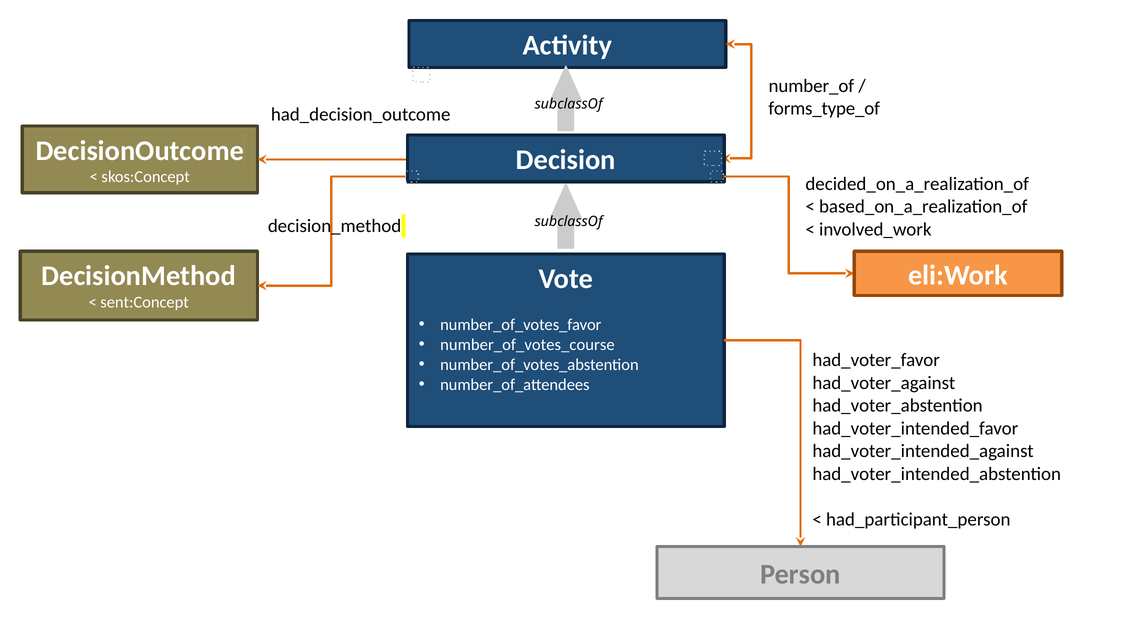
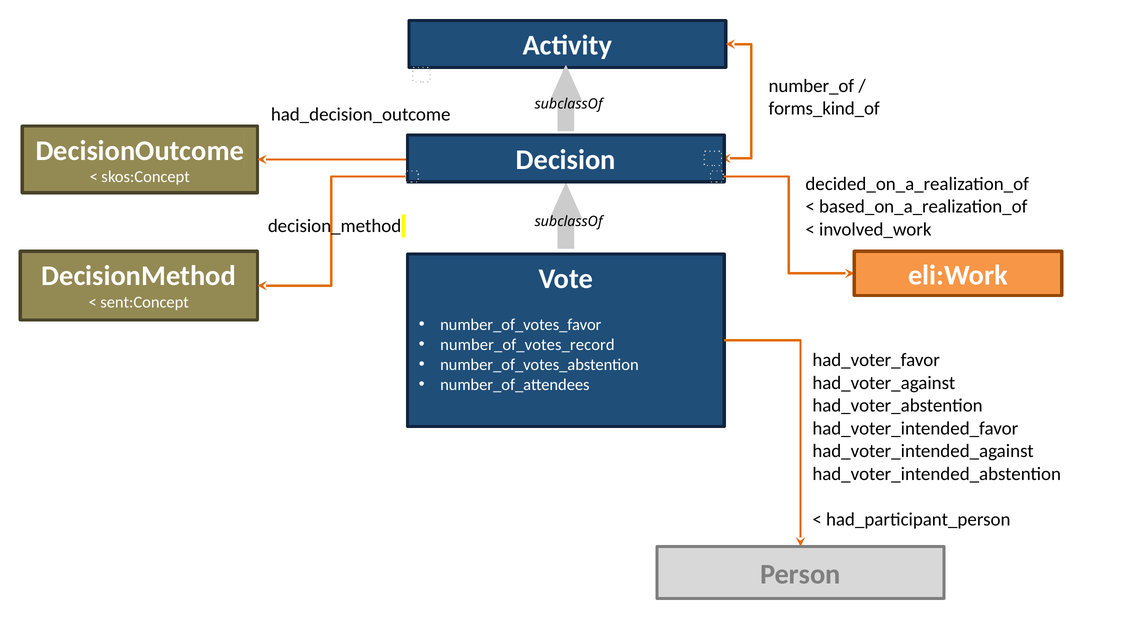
forms_type_of: forms_type_of -> forms_kind_of (824, 109)
number_of_votes_course: number_of_votes_course -> number_of_votes_record (527, 345)
